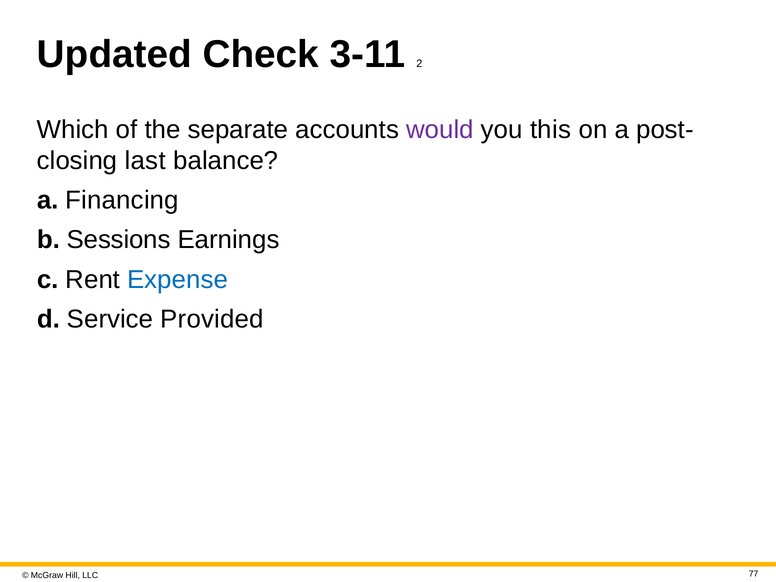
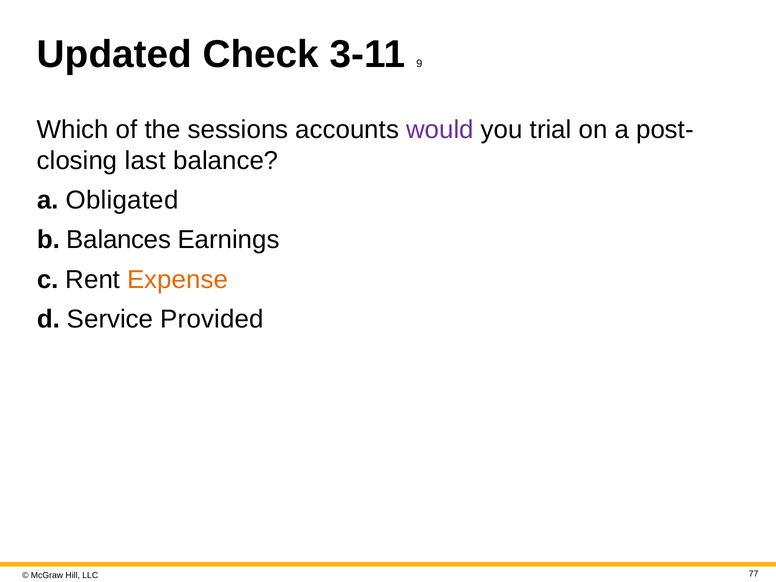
2: 2 -> 9 (419, 64)
separate: separate -> sessions (238, 130)
this: this -> trial (551, 130)
Financing: Financing -> Obligated (122, 200)
Sessions: Sessions -> Balances (119, 240)
Expense colour: blue -> orange (178, 280)
